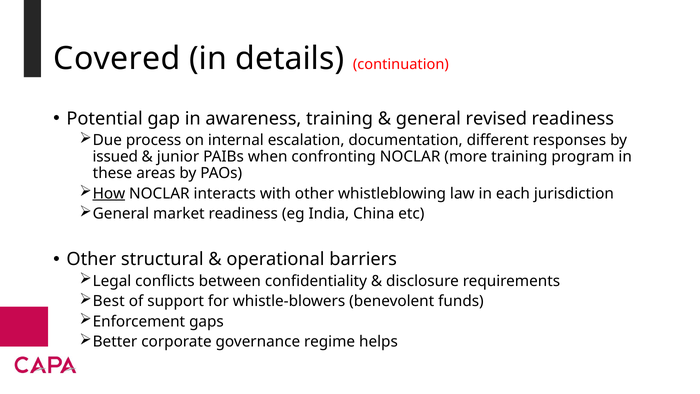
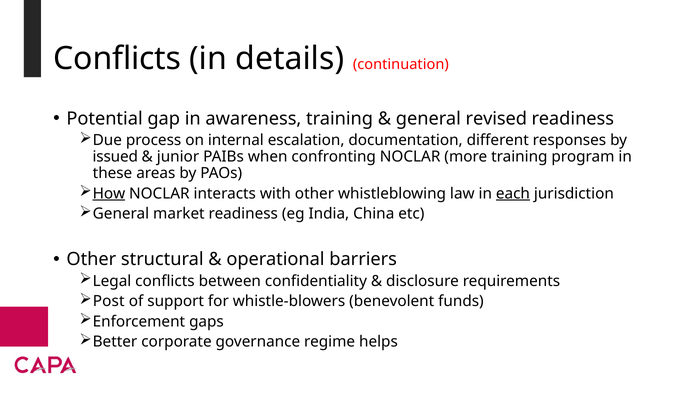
Covered: Covered -> Conflicts (117, 59)
each underline: none -> present (513, 193)
Best: Best -> Post (109, 301)
